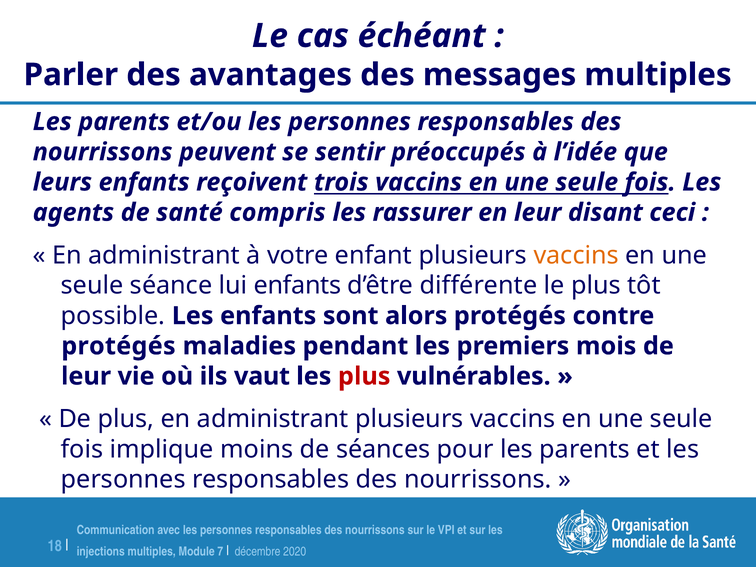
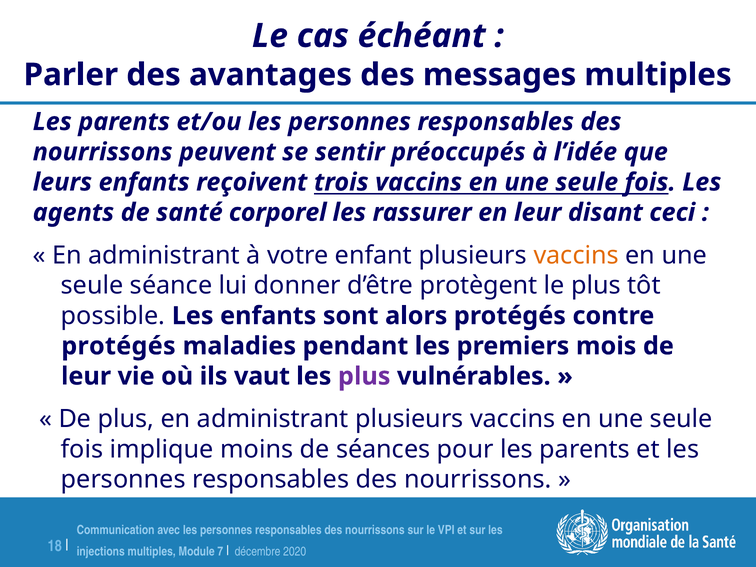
compris: compris -> corporel (278, 212)
lui enfants: enfants -> donner (297, 286)
différente: différente -> protègent (479, 286)
plus colour: red -> purple (364, 376)
